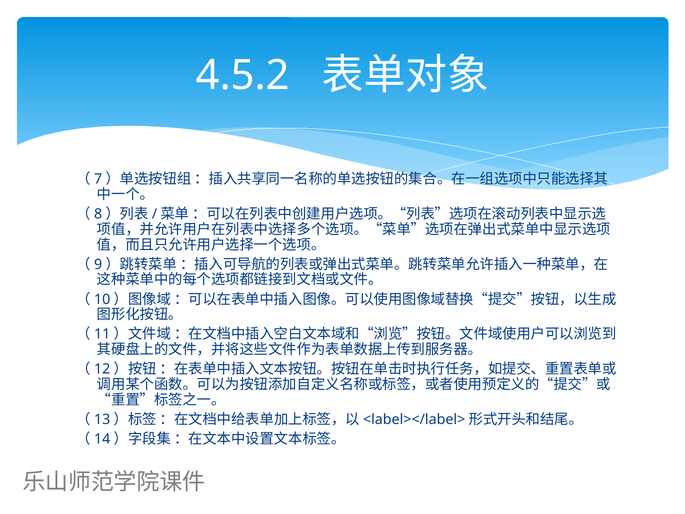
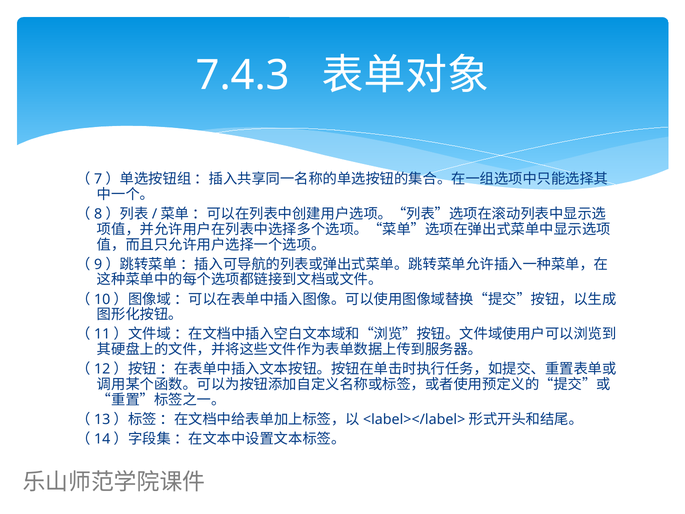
4.5.2: 4.5.2 -> 7.4.3 (243, 75)
